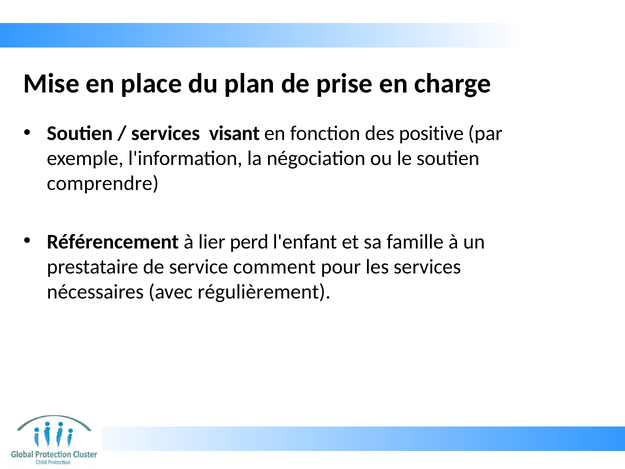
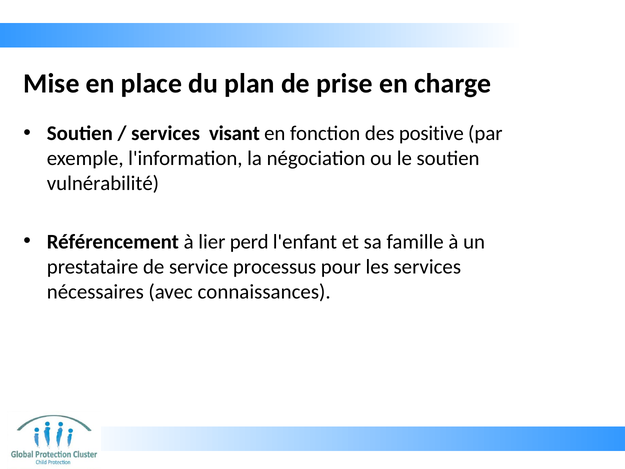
comprendre: comprendre -> vulnérabilité (103, 183)
comment: comment -> processus (275, 267)
régulièrement: régulièrement -> connaissances (264, 292)
